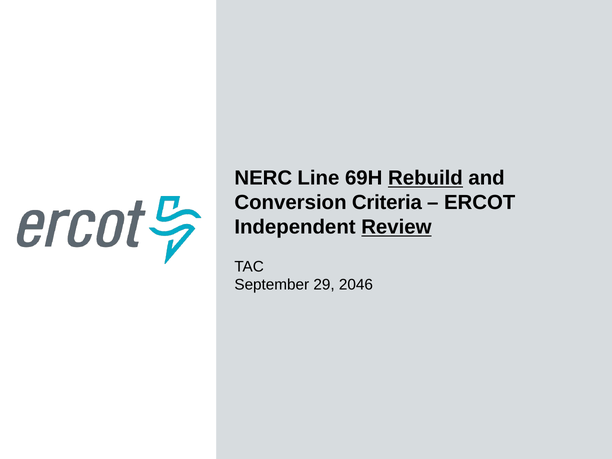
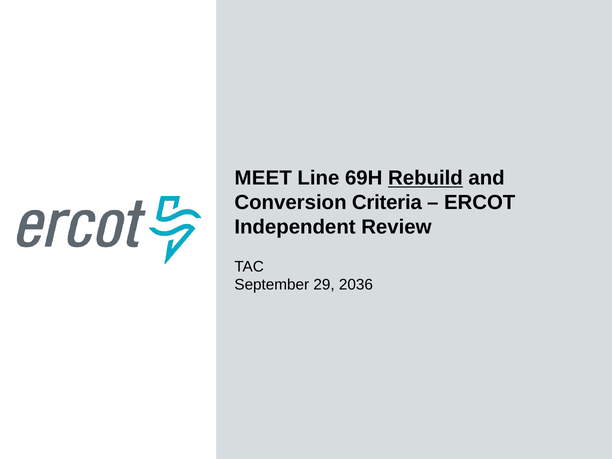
NERC: NERC -> MEET (263, 178)
Review underline: present -> none (396, 227)
2046: 2046 -> 2036 (356, 285)
